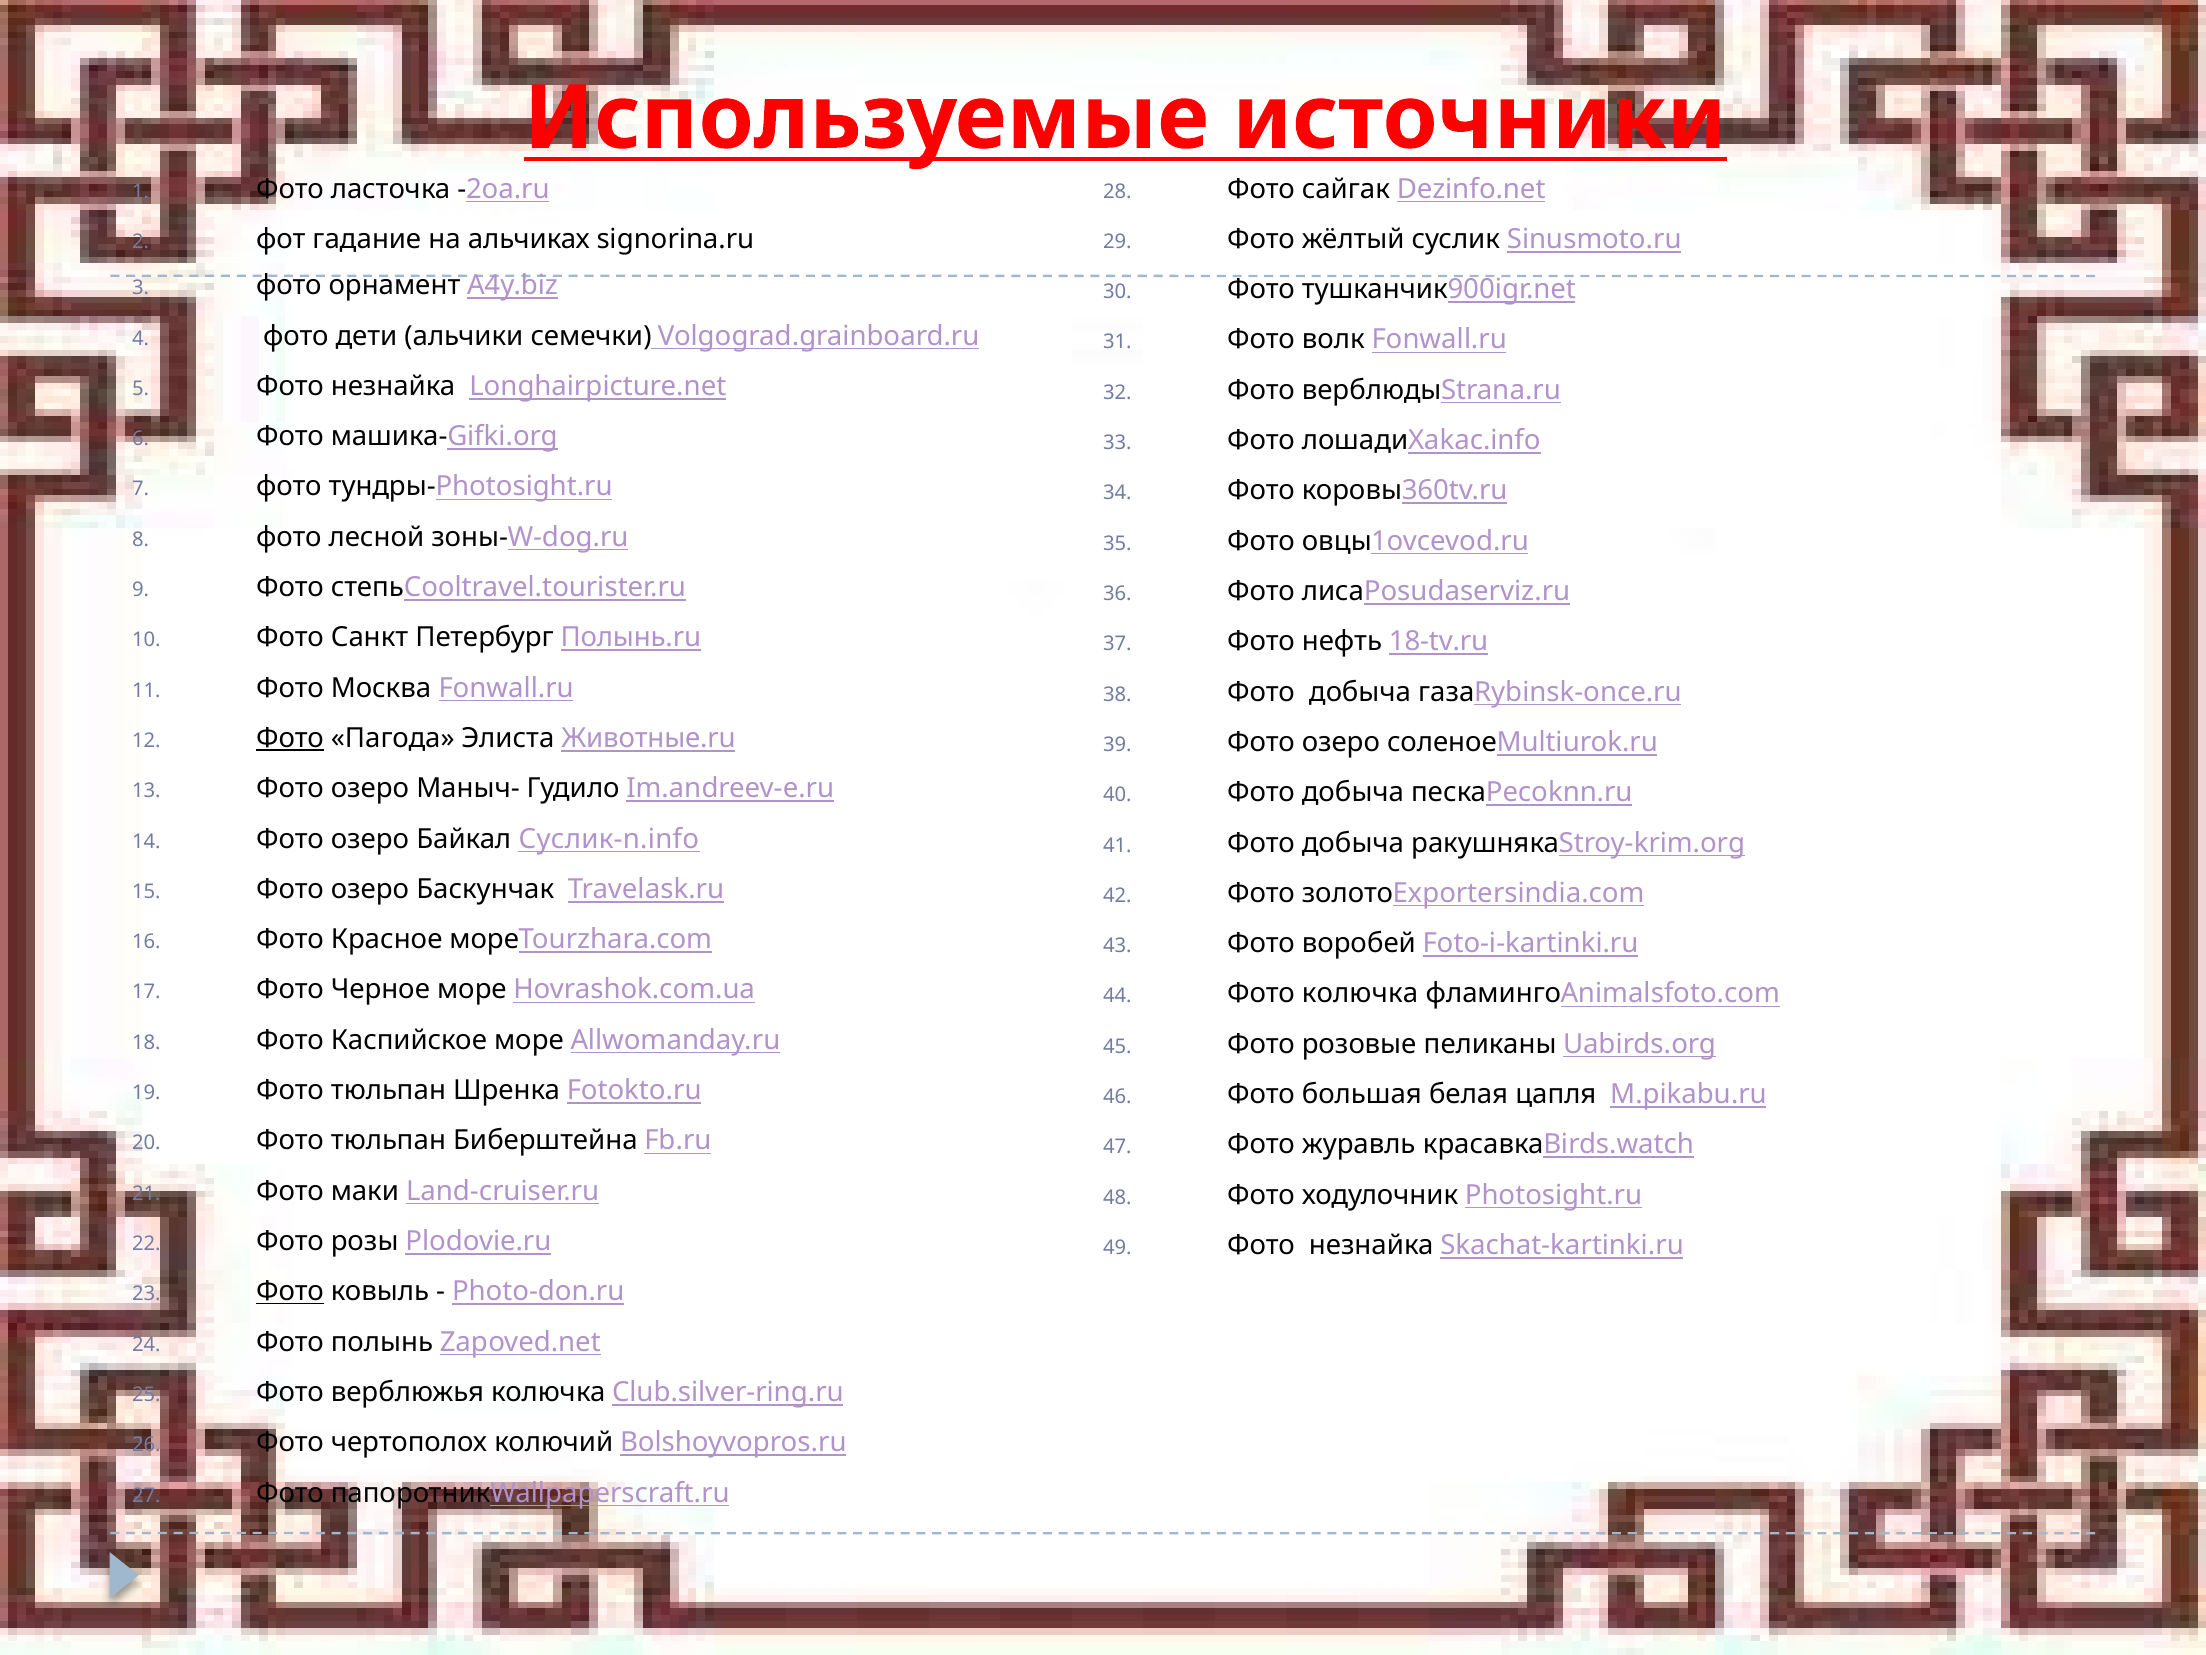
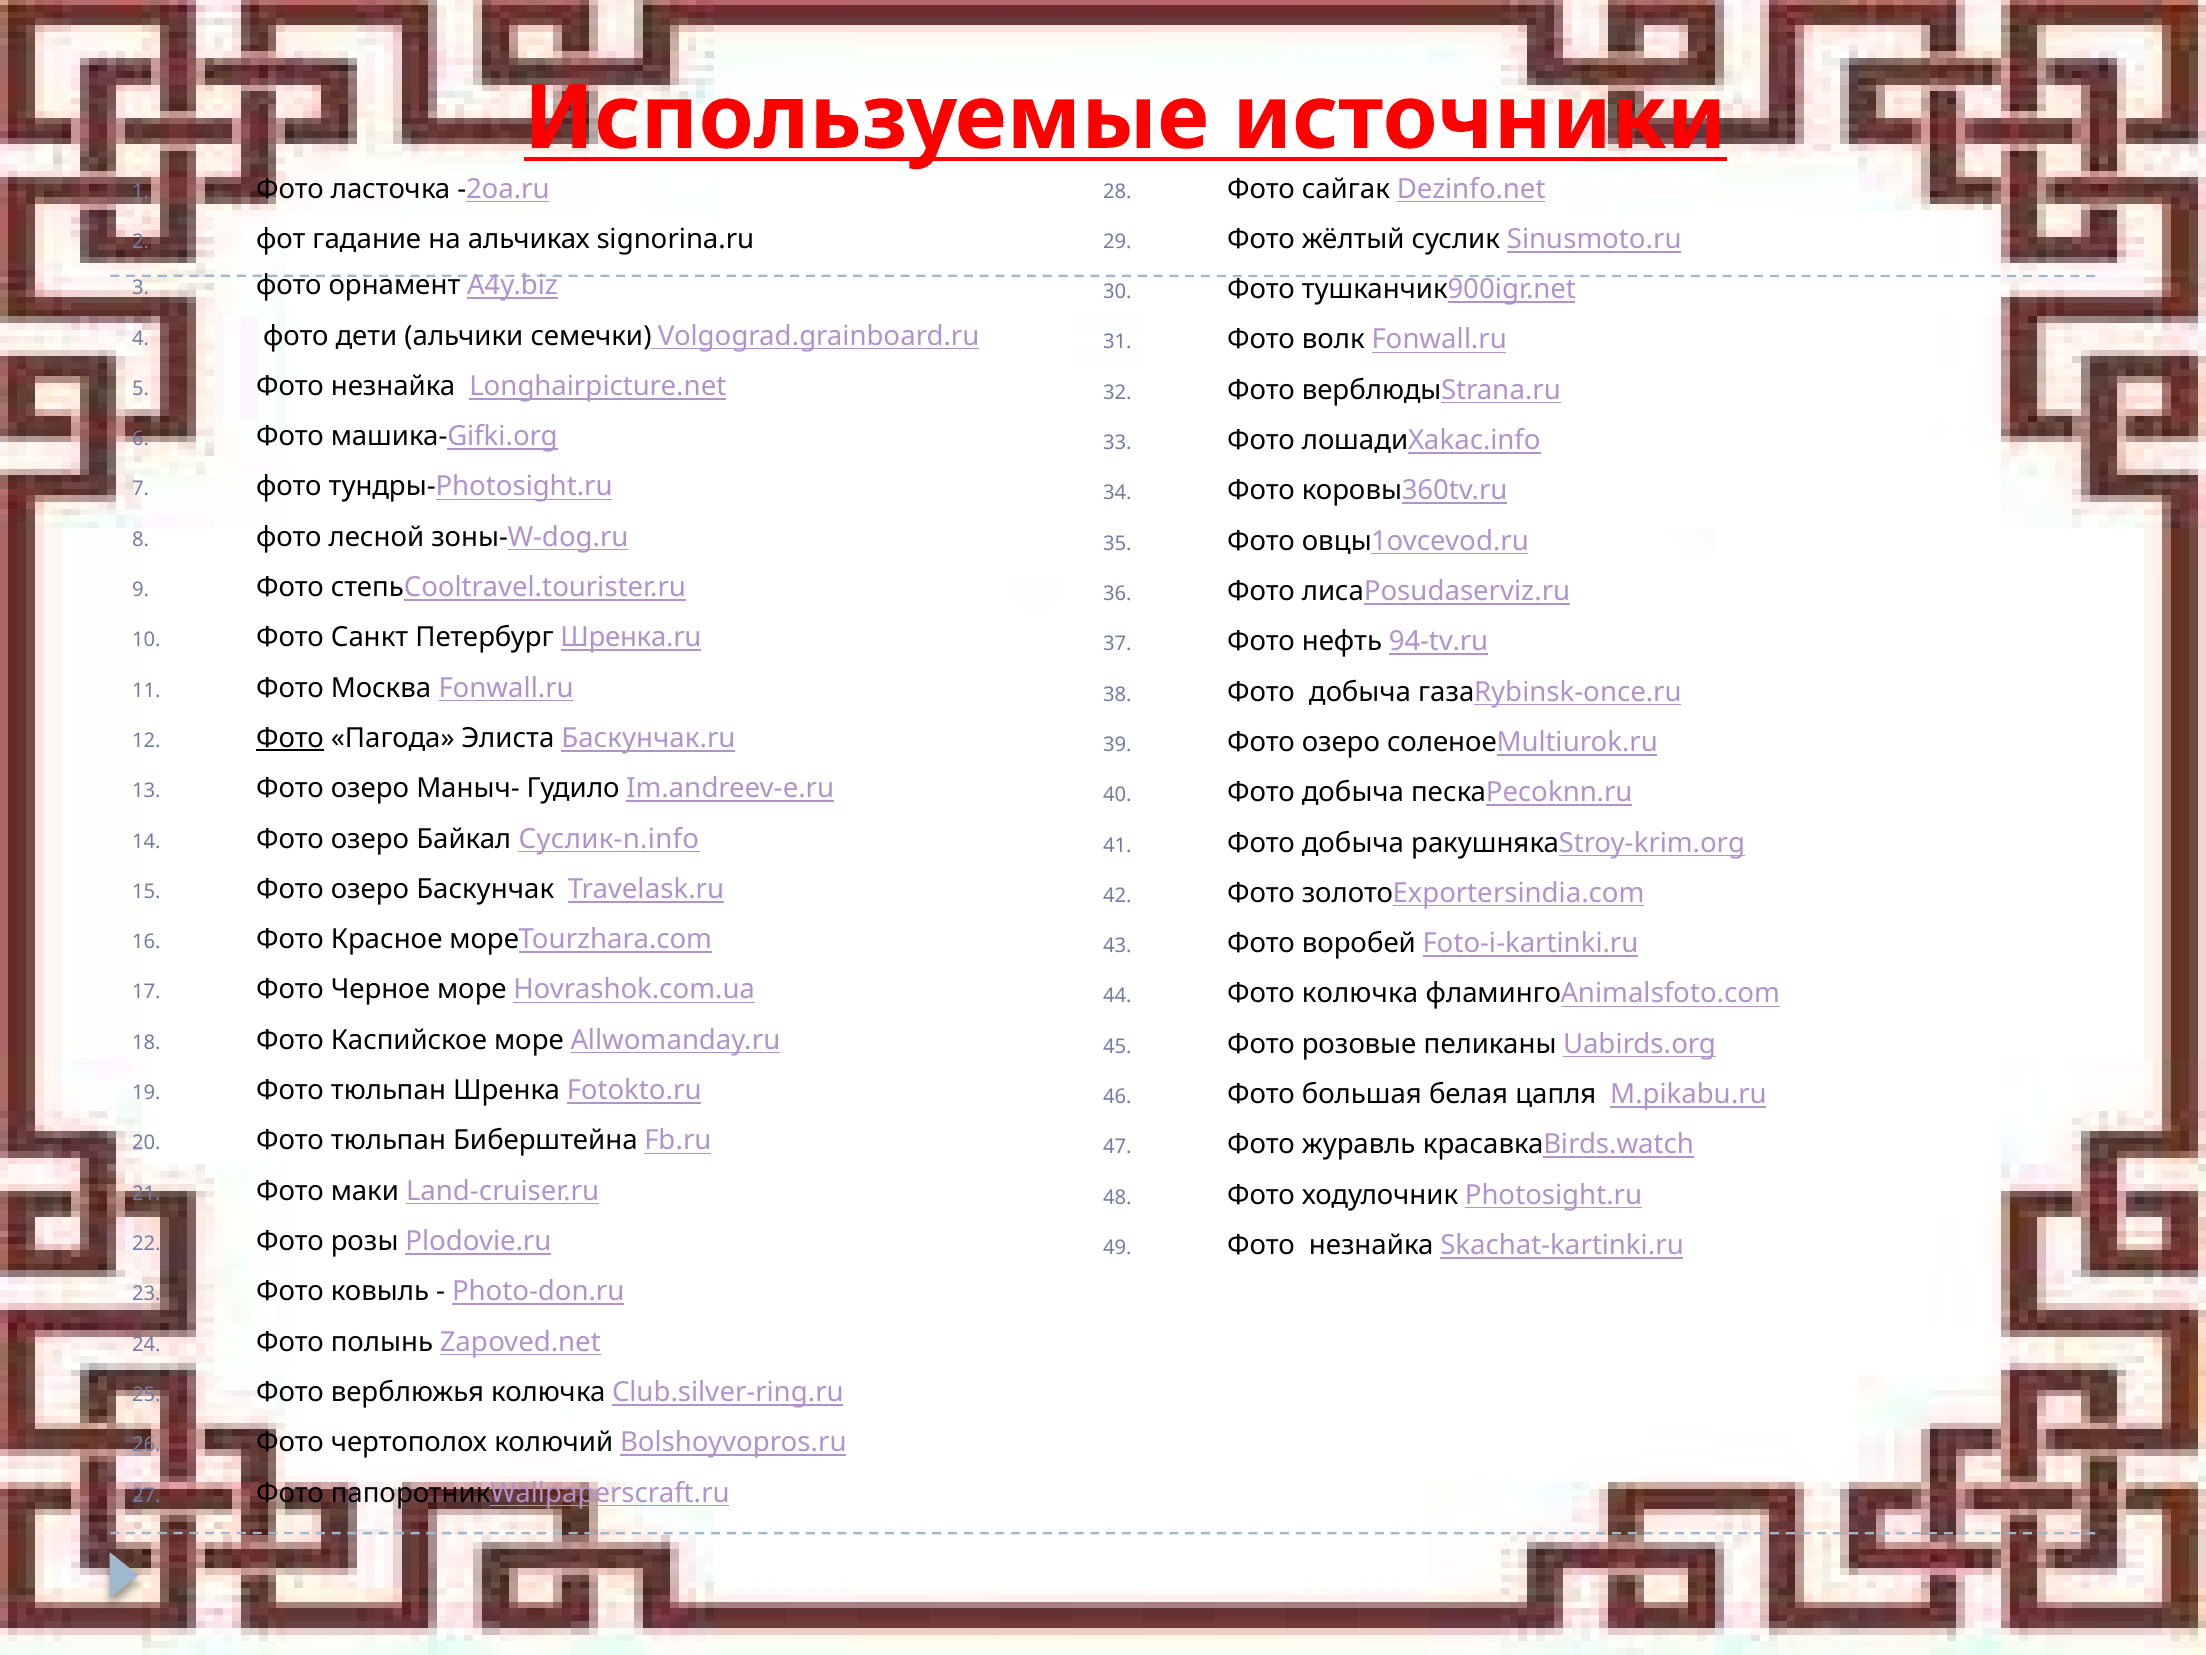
Полынь.ru: Полынь.ru -> Шренка.ru (631, 638)
18-tv.ru: 18-tv.ru -> 94-tv.ru (1439, 641)
Животные.ru: Животные.ru -> Баскунчак.ru (648, 738)
Фото underline: present -> none (290, 1291)
